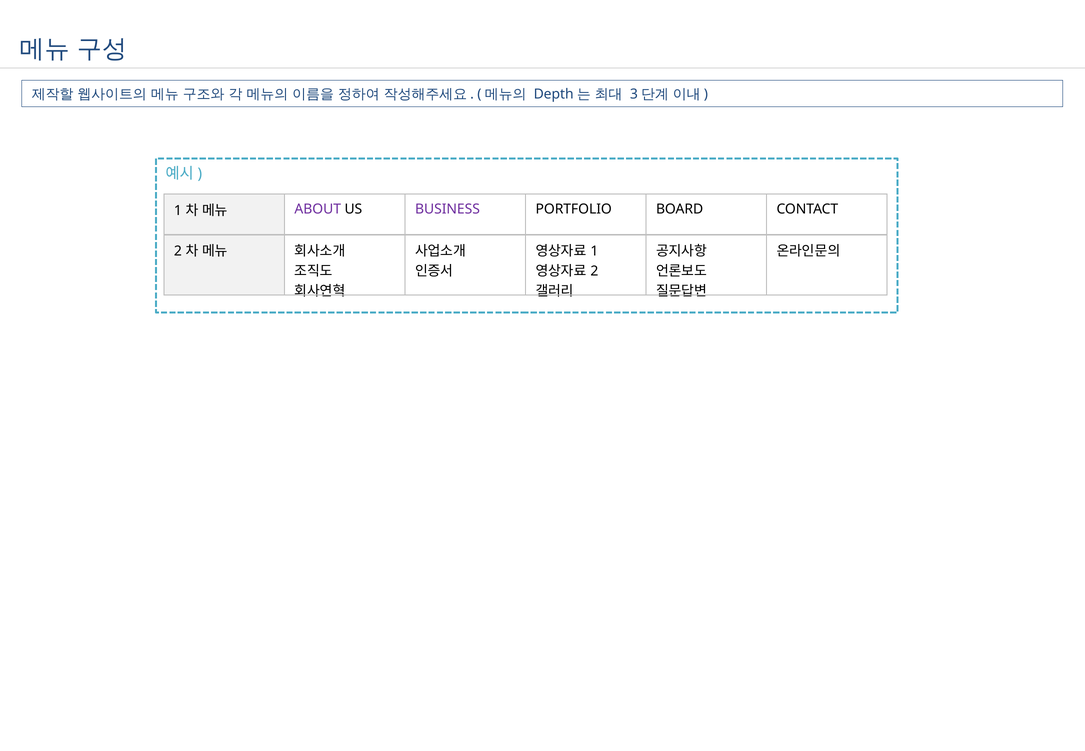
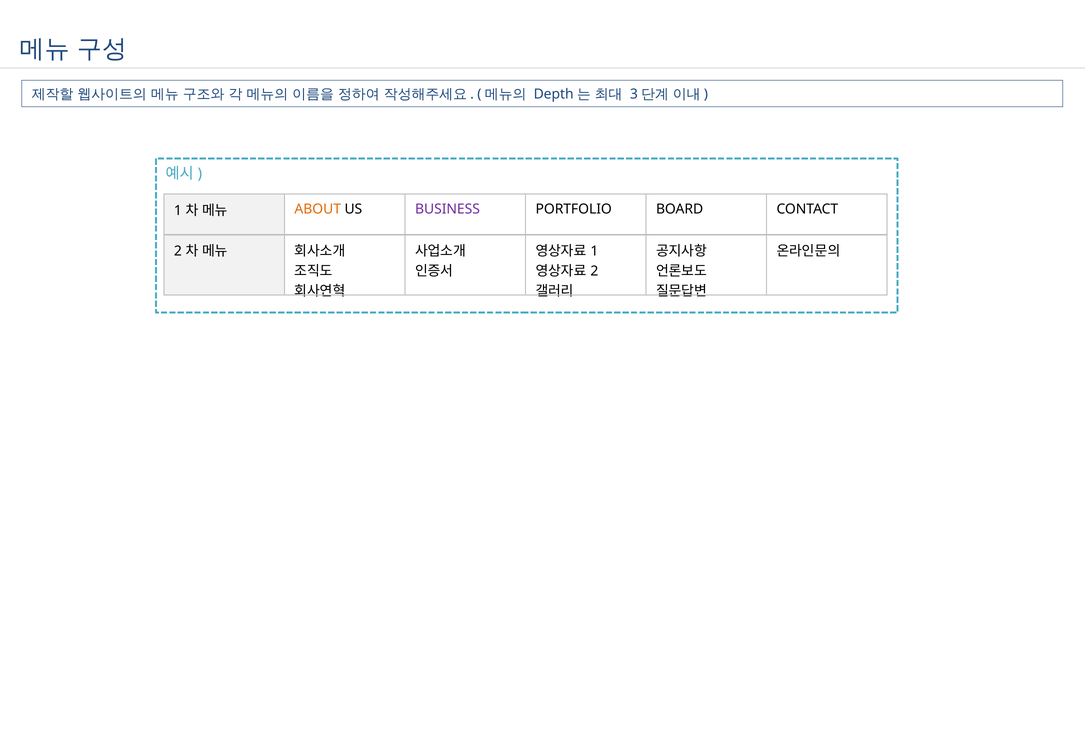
ABOUT colour: purple -> orange (318, 209)
